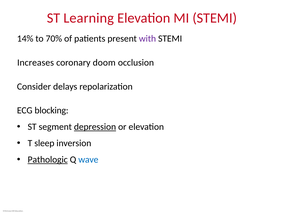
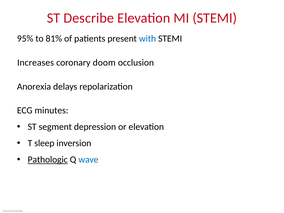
Learning: Learning -> Describe (89, 18)
14%: 14% -> 95% (25, 39)
70%: 70% -> 81% (54, 39)
with colour: purple -> blue (147, 39)
Consider: Consider -> Anorexia (34, 86)
blocking: blocking -> minutes (51, 110)
depression underline: present -> none (95, 127)
